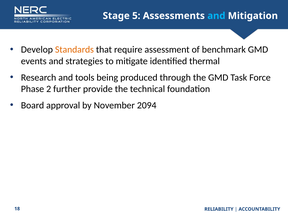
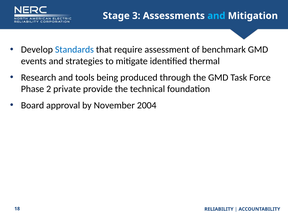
5: 5 -> 3 (136, 16)
Standards colour: orange -> blue (74, 50)
further: further -> private (67, 89)
2094: 2094 -> 2004 (147, 105)
